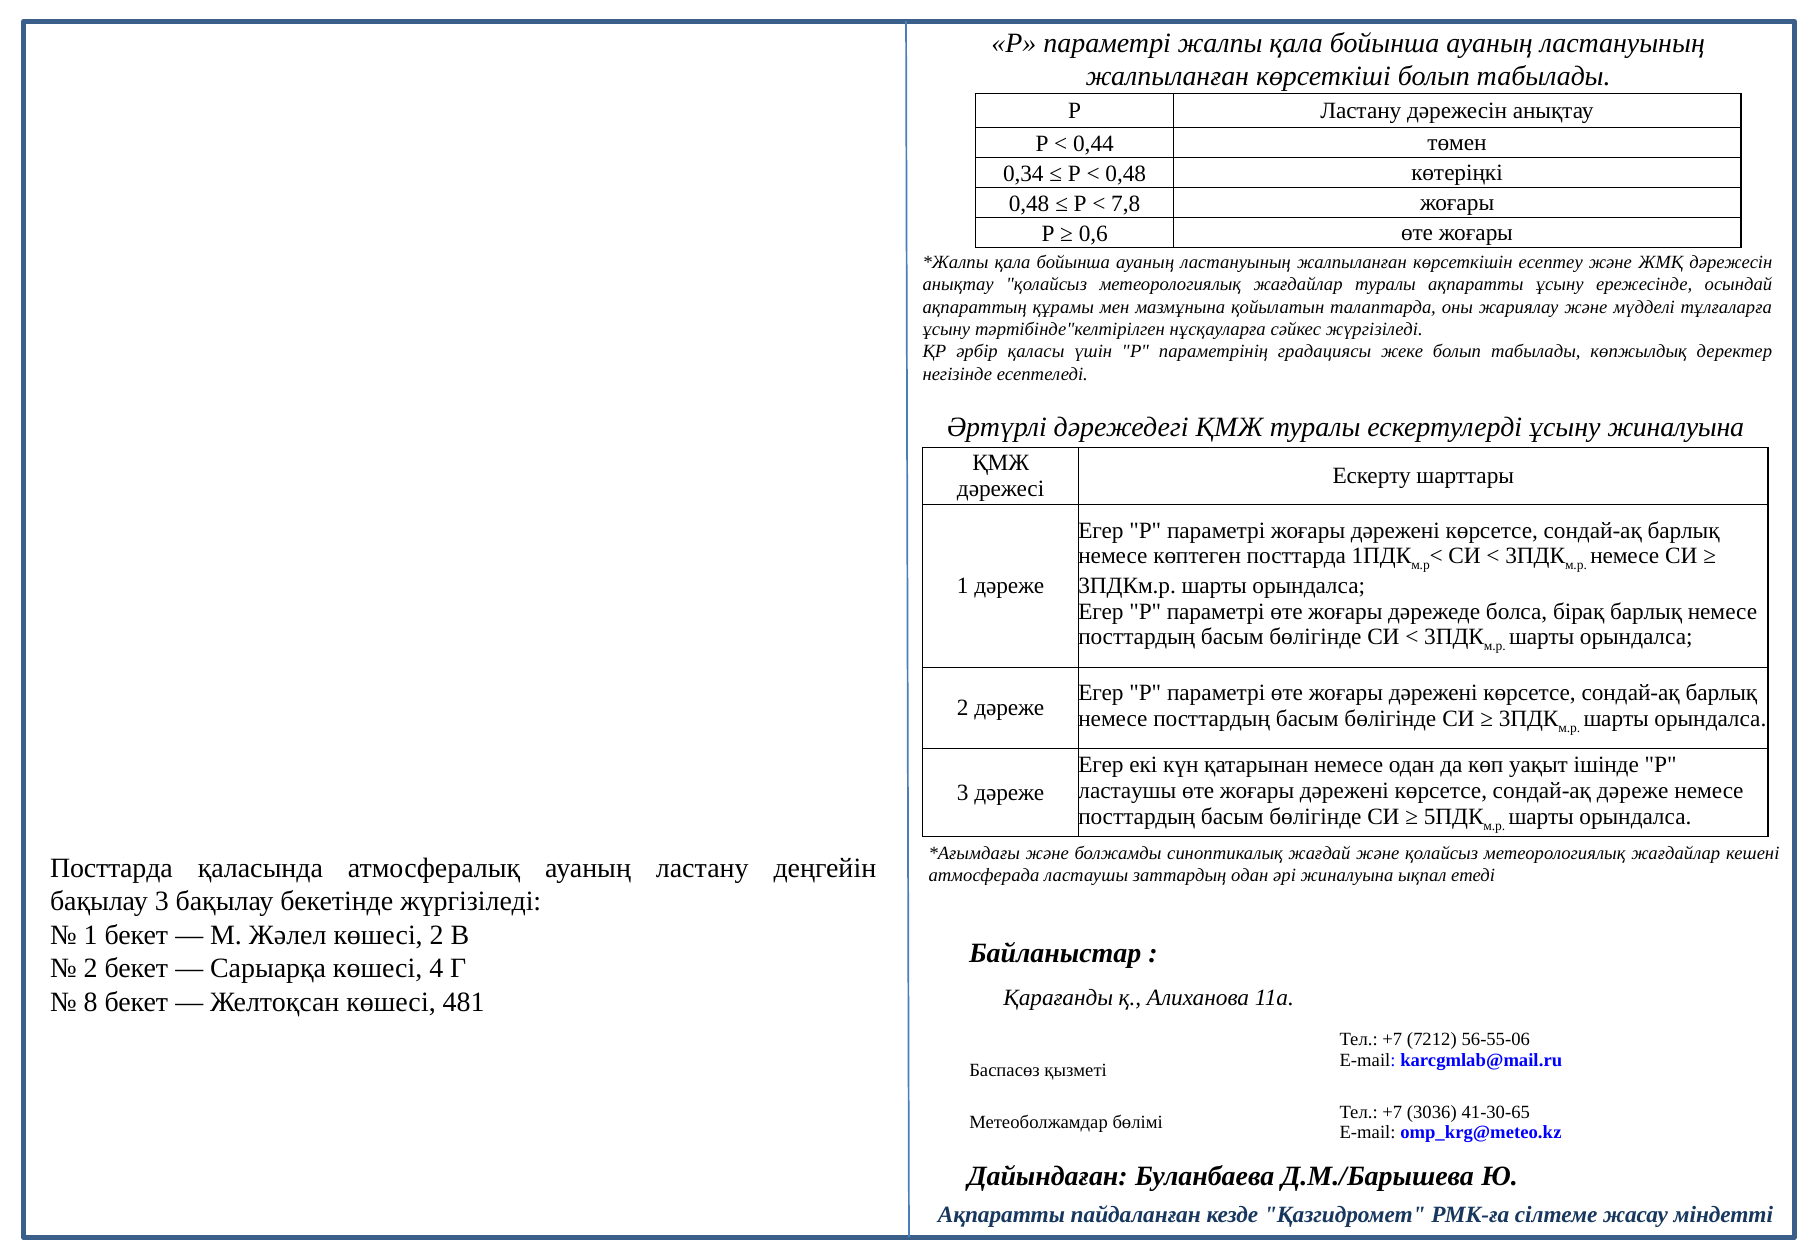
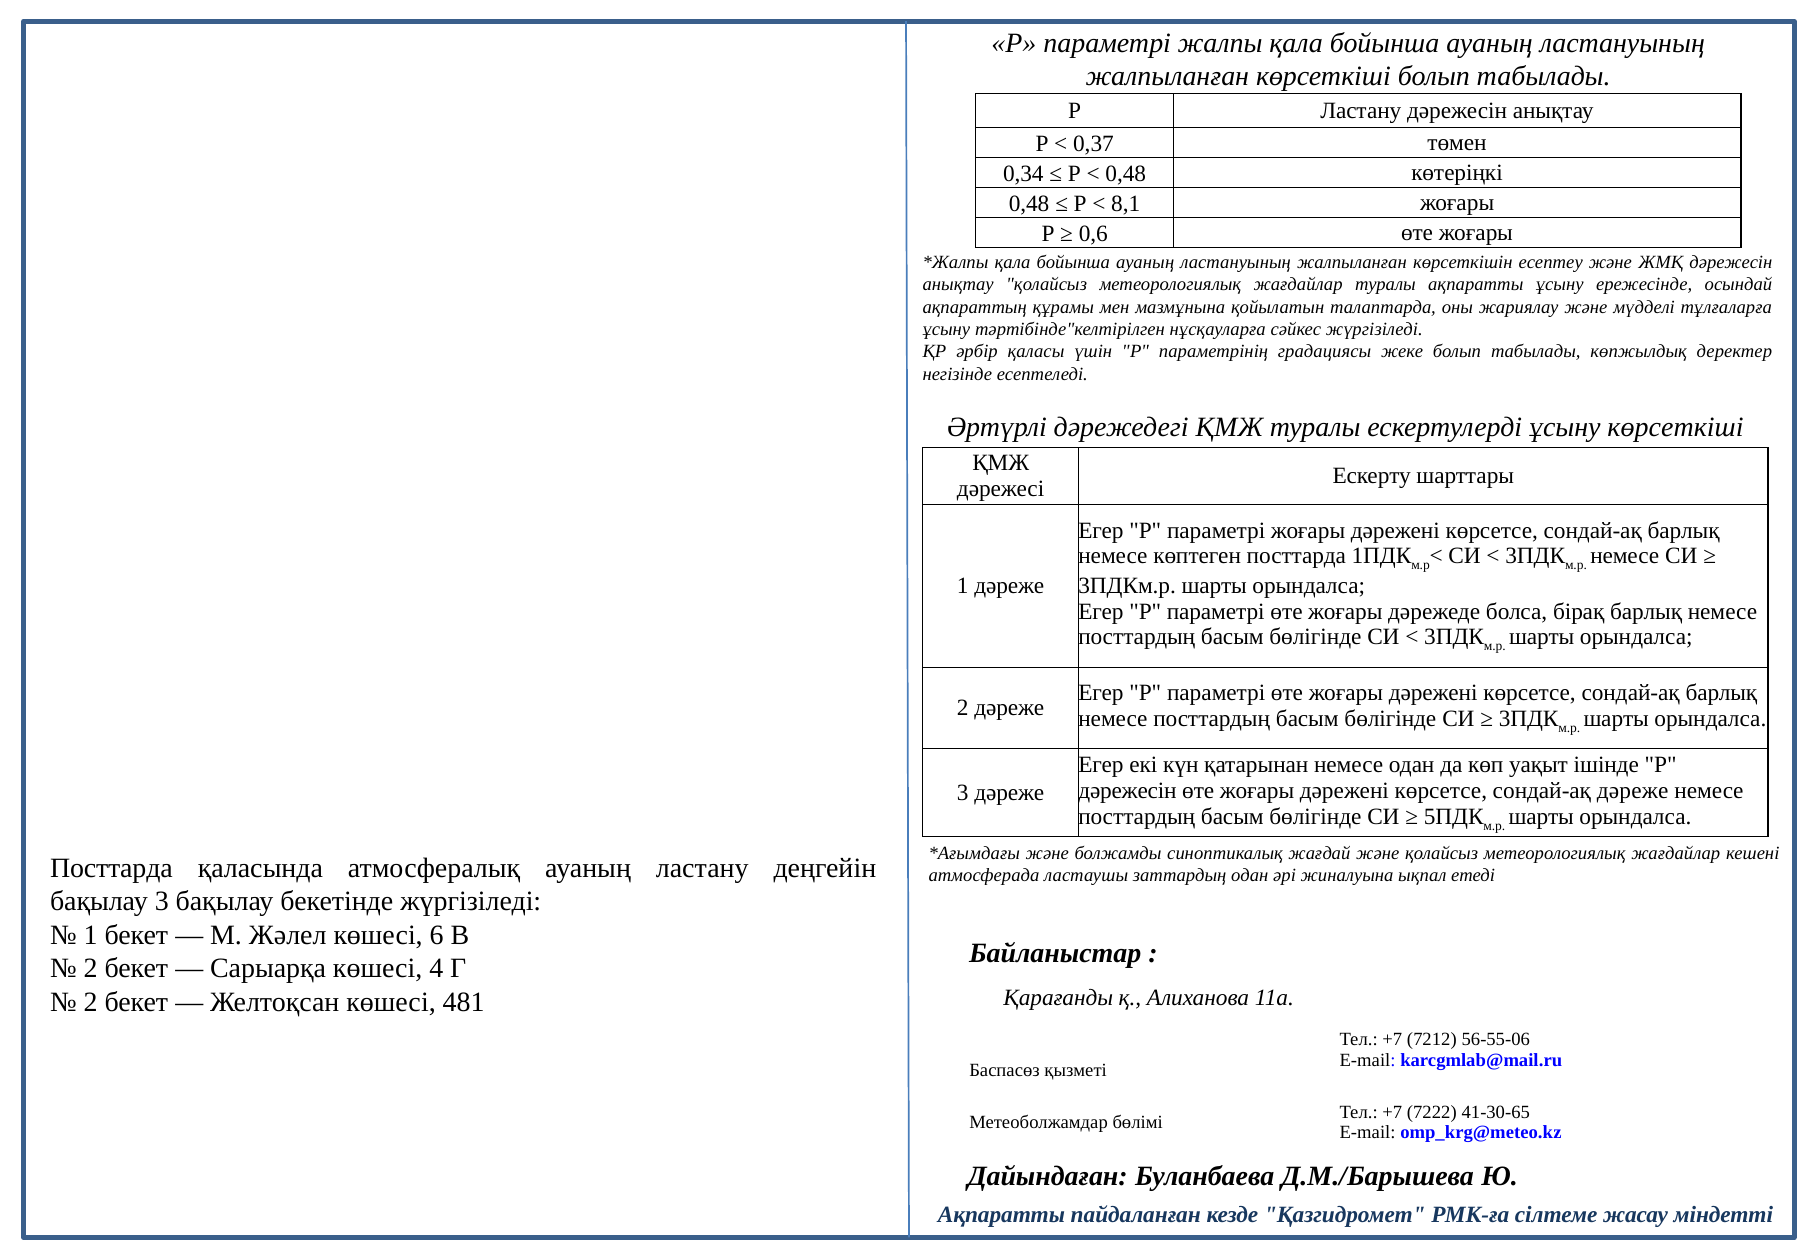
0,44: 0,44 -> 0,37 (1093, 144)
7,8: 7,8 -> 8,1 (1126, 204)
ұсыну жиналуына: жиналуына -> көрсеткіші (1676, 427)
ластаушы: ластаушы -> дәрежесін (1127, 791)
көшесі 2: 2 -> 6 (437, 935)
8: 8 -> 2 (91, 1002)
3036: 3036 -> 7222 (1432, 1112)
